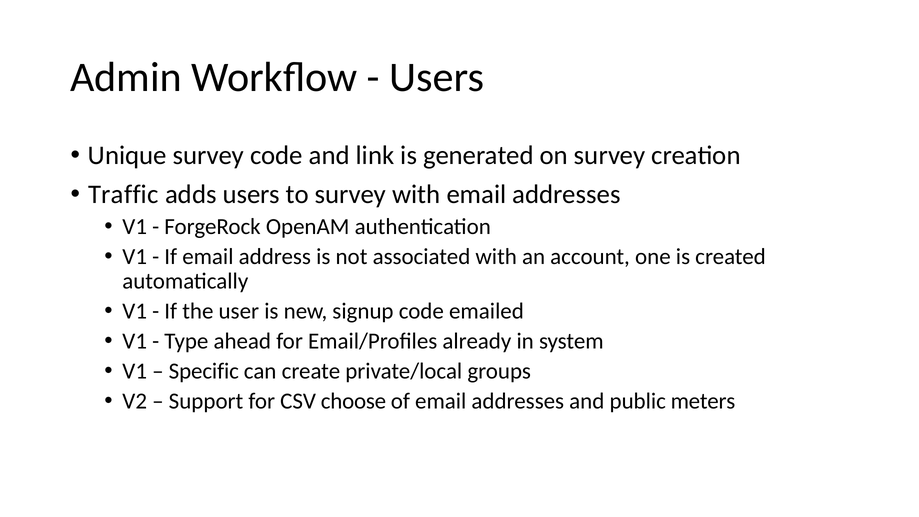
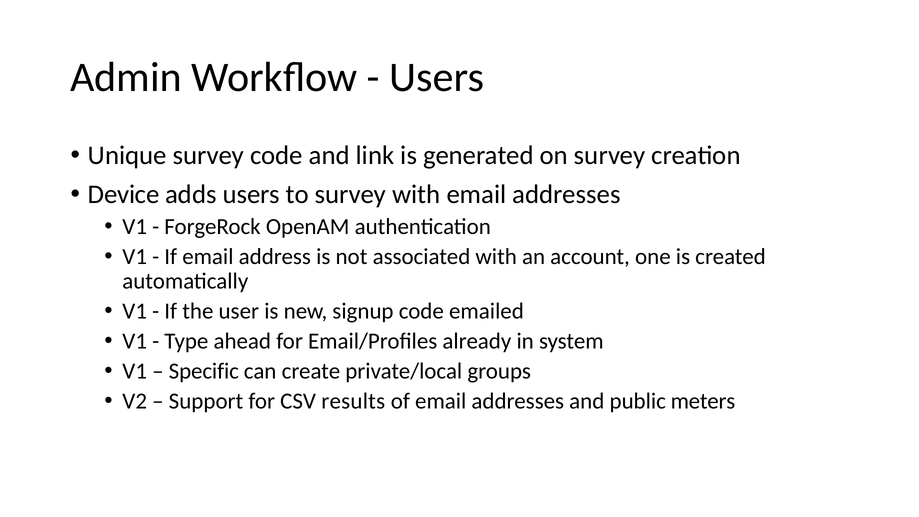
Traffic: Traffic -> Device (124, 194)
choose: choose -> results (353, 401)
